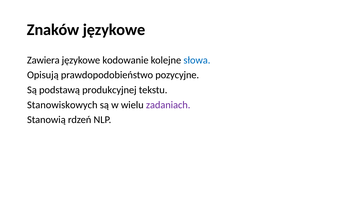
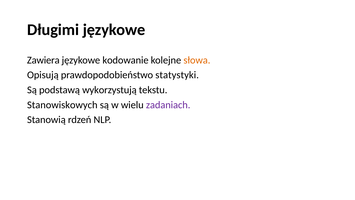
Znaków: Znaków -> Długimi (53, 30)
słowa colour: blue -> orange (197, 60)
pozycyjne: pozycyjne -> statystyki (177, 75)
produkcyjnej: produkcyjnej -> wykorzystują (109, 90)
